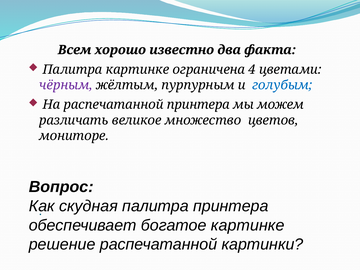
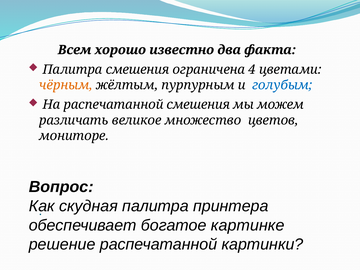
Палитра картинке: картинке -> смешения (138, 69)
чёрным colour: purple -> orange (66, 85)
распечатанной принтера: принтера -> смешения (198, 105)
